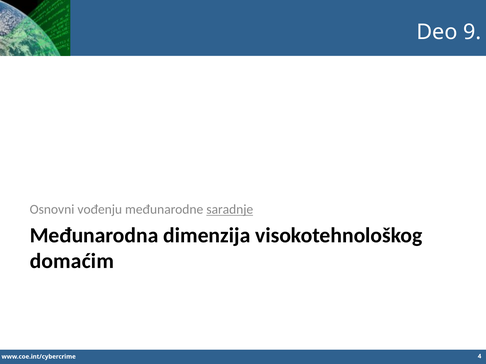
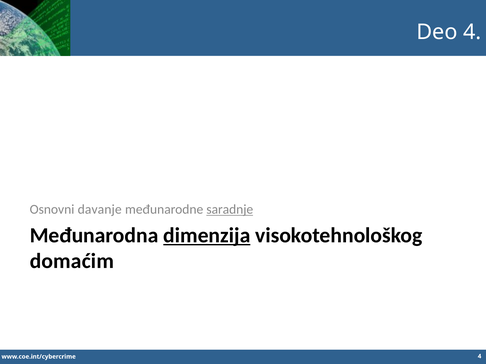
Deo 9: 9 -> 4 (472, 32)
vođenju: vođenju -> davanje (100, 210)
dimenzija underline: none -> present (207, 236)
